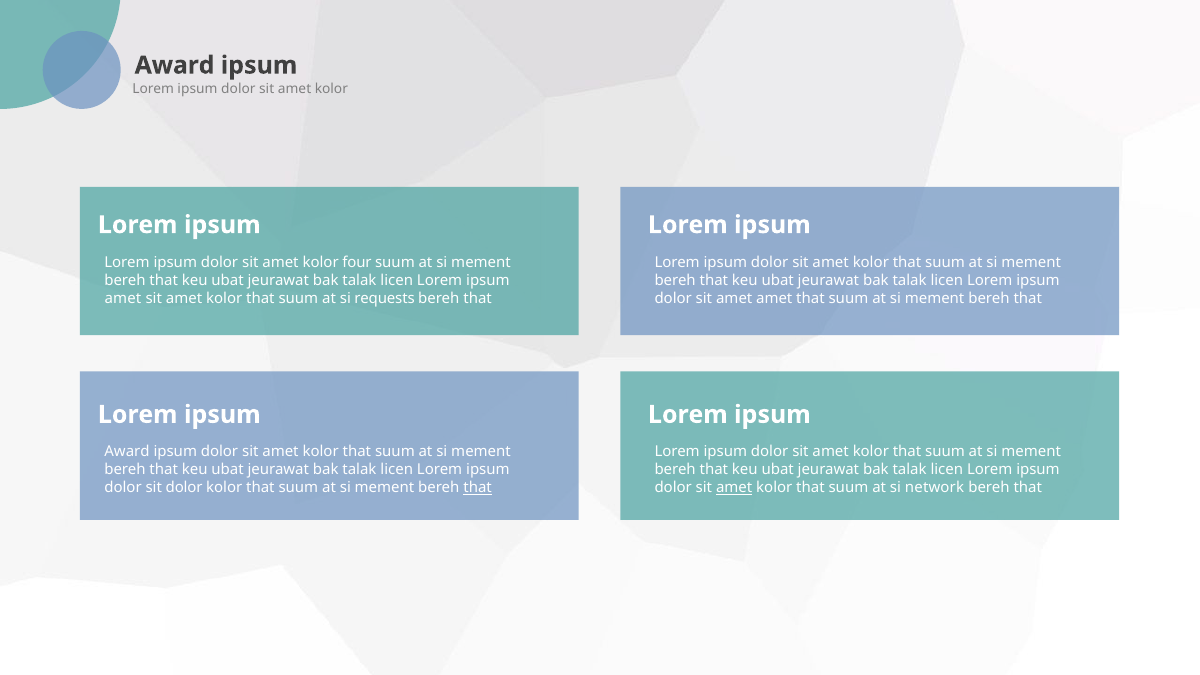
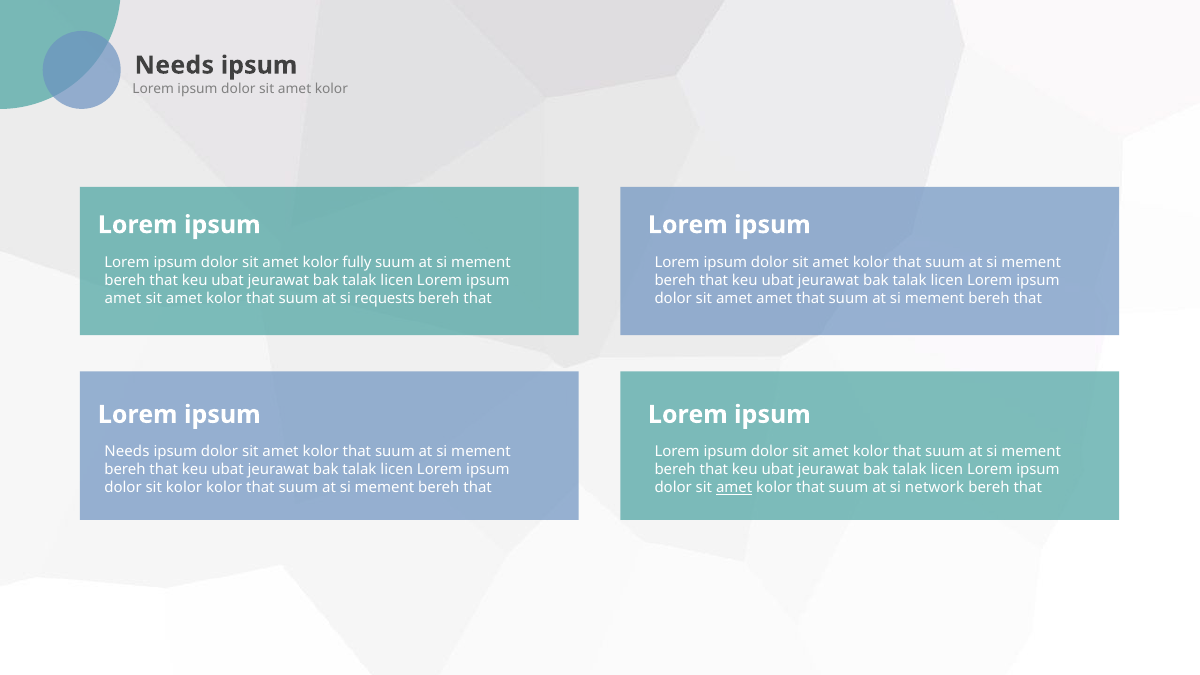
Award: Award -> Needs (174, 65)
four: four -> fully (357, 262)
Award: Award -> Needs (127, 452)
sit dolor: dolor -> kolor (184, 488)
that underline: present -> none (478, 488)
